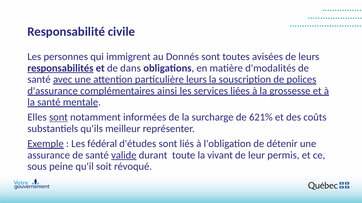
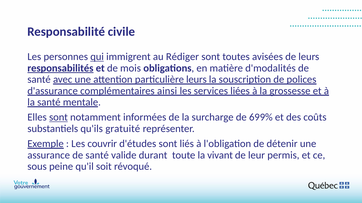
qui underline: none -> present (97, 57)
Donnés: Donnés -> Rédiger (182, 57)
dans: dans -> mois (131, 68)
621%: 621% -> 699% (261, 118)
meilleur: meilleur -> gratuité (123, 129)
fédéral: fédéral -> couvrir (102, 144)
valide underline: present -> none (124, 156)
